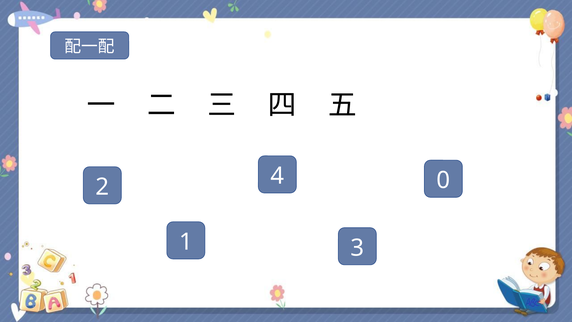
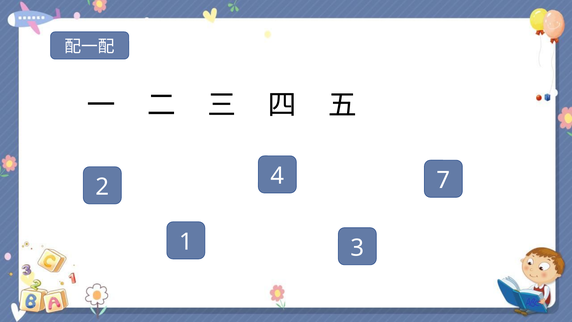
0: 0 -> 7 (443, 180)
